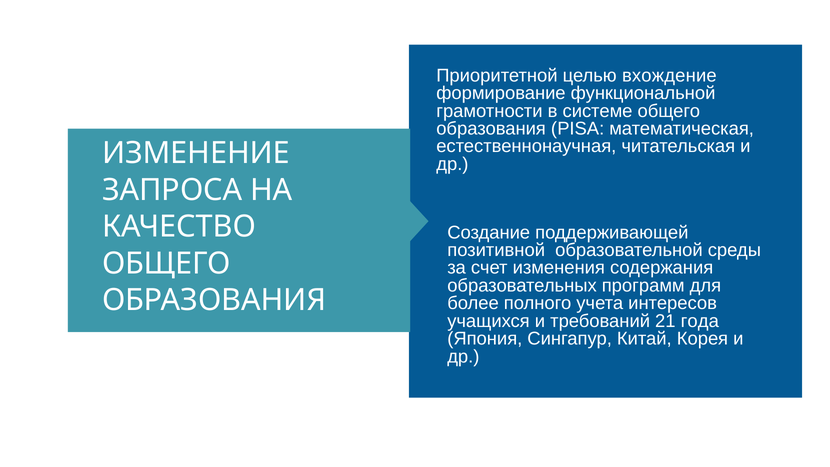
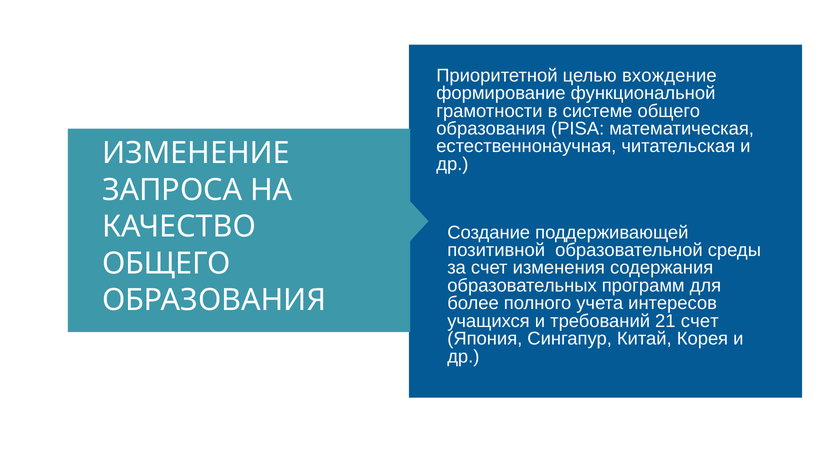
21 года: года -> счет (700, 321)
